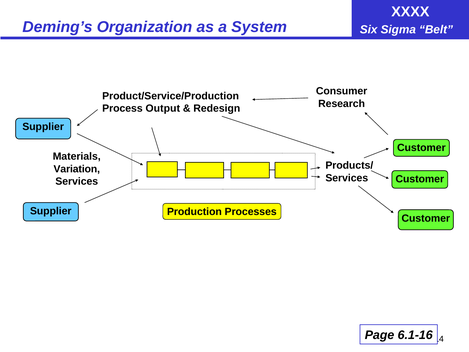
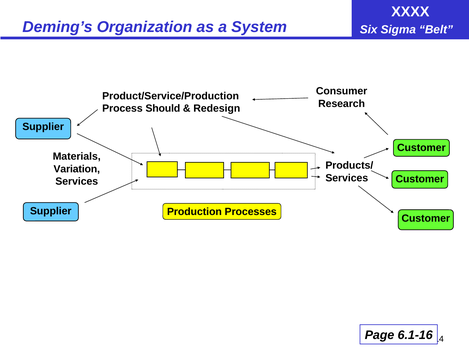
Output: Output -> Should (163, 108)
